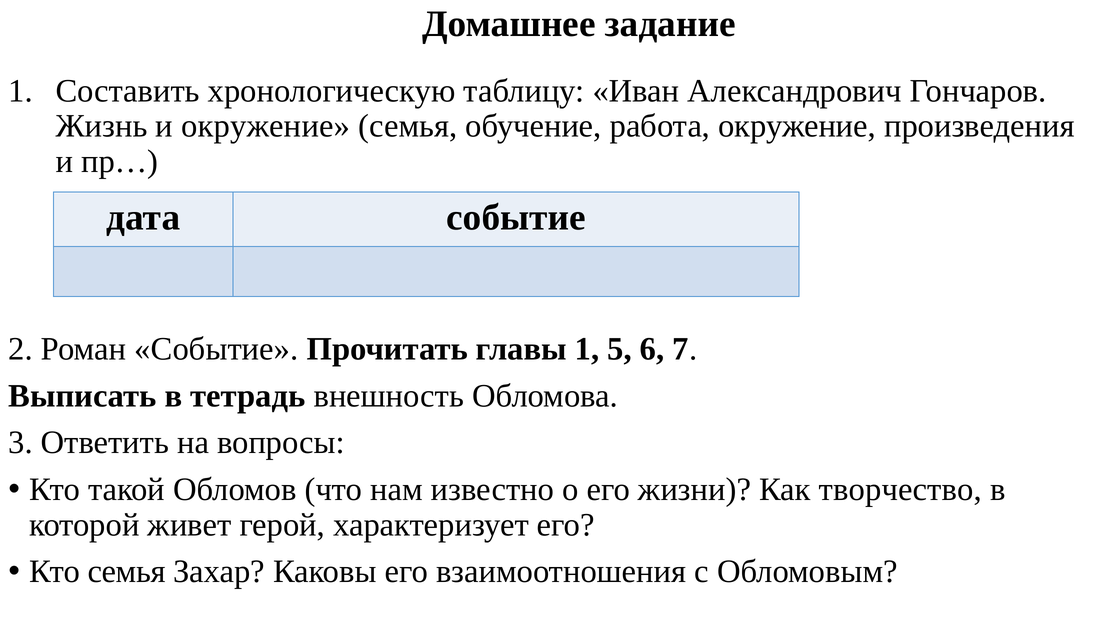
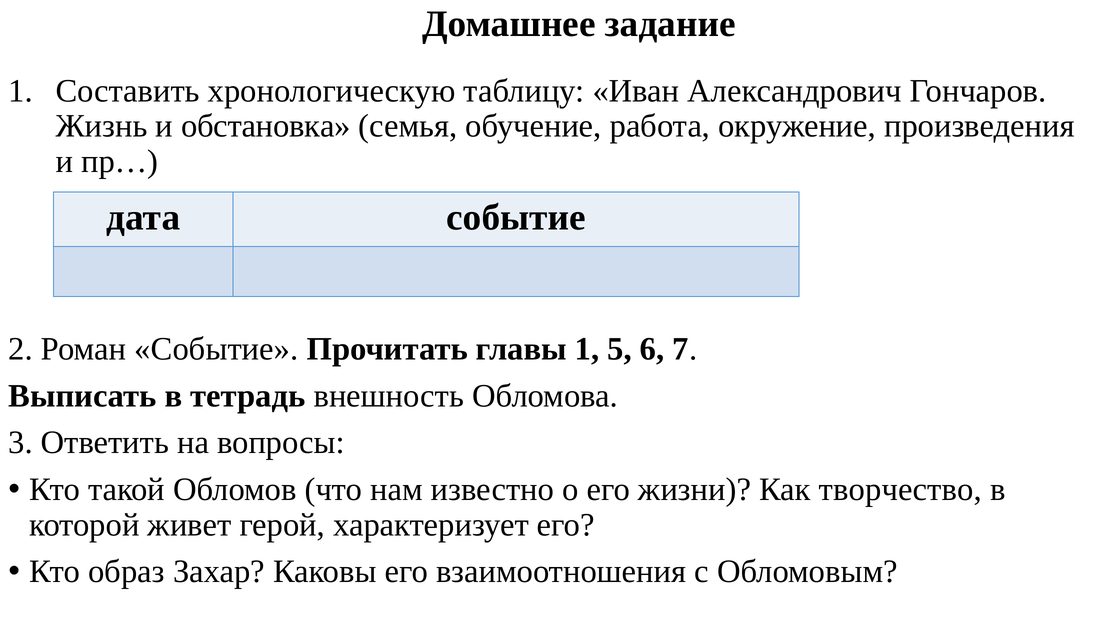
и окружение: окружение -> обстановка (266, 126)
Кто семья: семья -> образ (126, 571)
